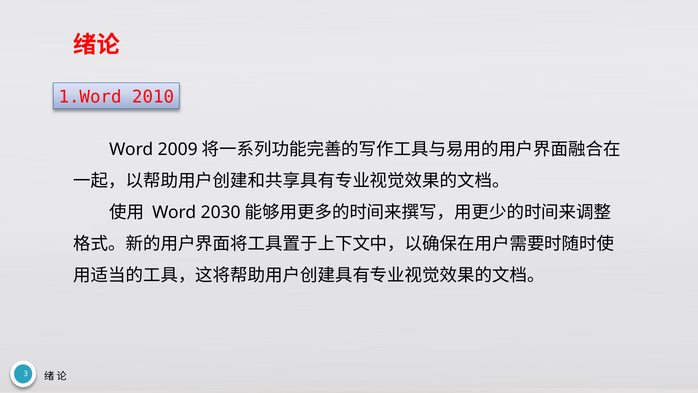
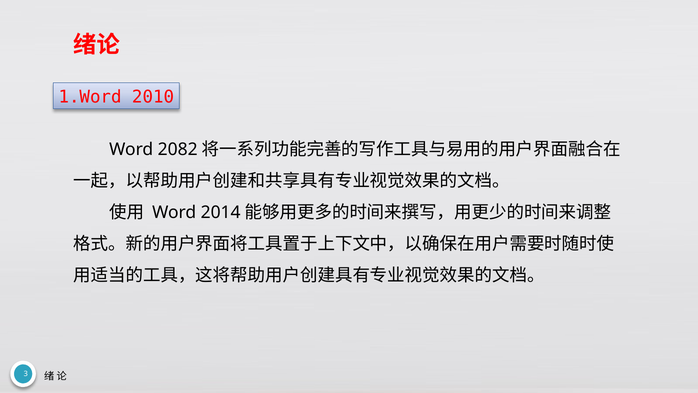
2009: 2009 -> 2082 (178, 149)
2030: 2030 -> 2014 (221, 212)
